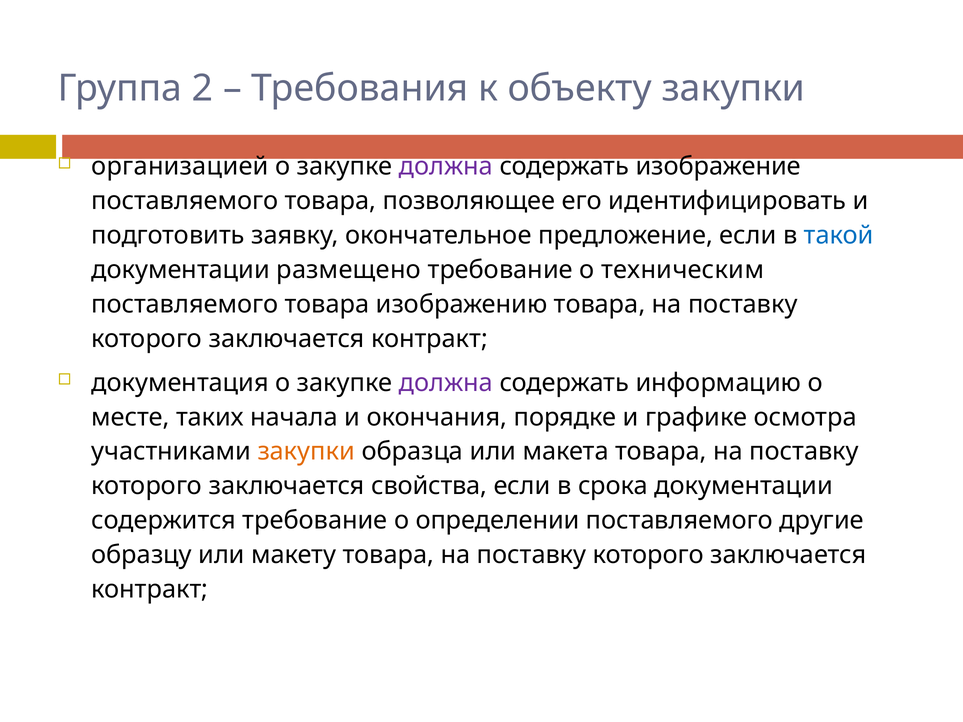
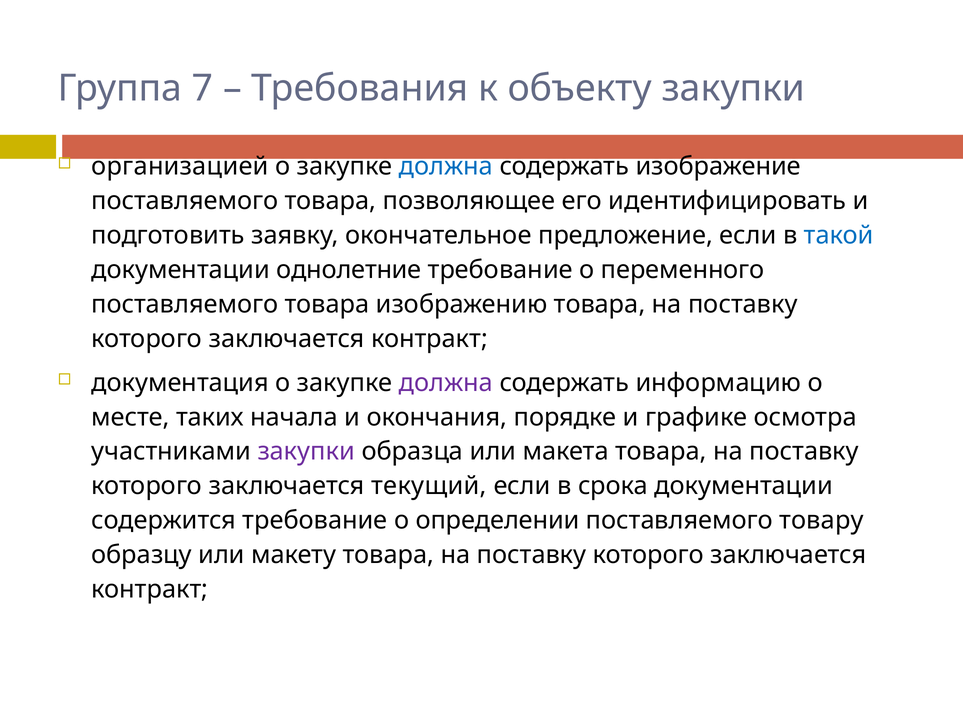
2: 2 -> 7 (203, 88)
должна colour: purple -> blue (446, 166)
размещено: размещено -> однолетние (349, 270)
техническим: техническим -> переменного (683, 270)
закупки colour: orange -> purple (306, 452)
свойства: свойства -> текущий (429, 486)
другие: другие -> товару (821, 521)
